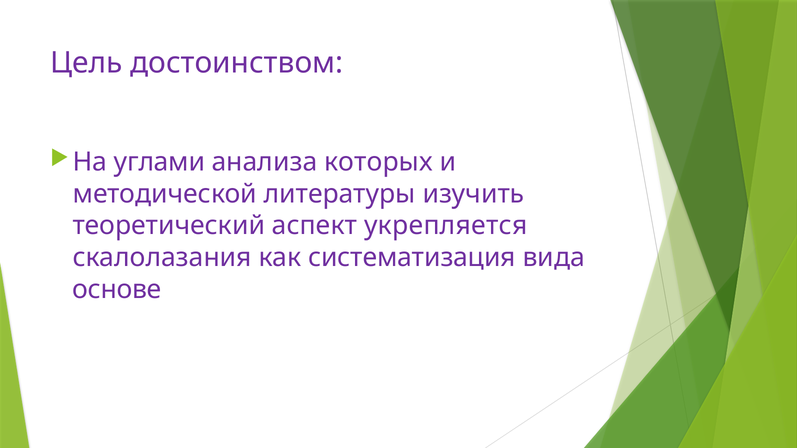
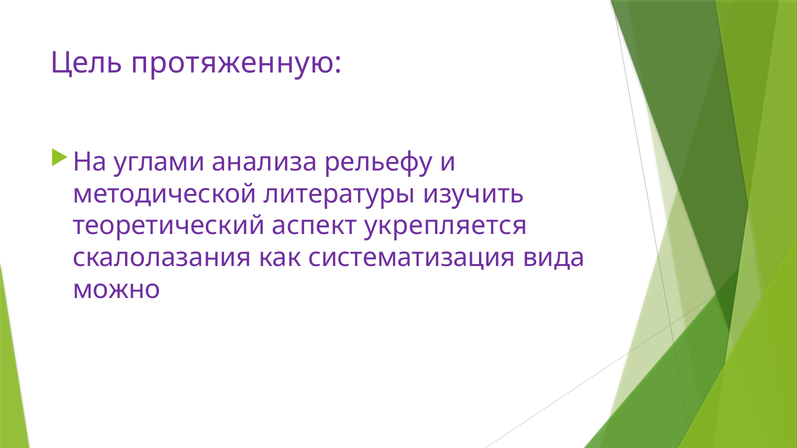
достоинством: достоинством -> протяженную (237, 63)
которых: которых -> рельефу (379, 162)
основе: основе -> можно (117, 290)
